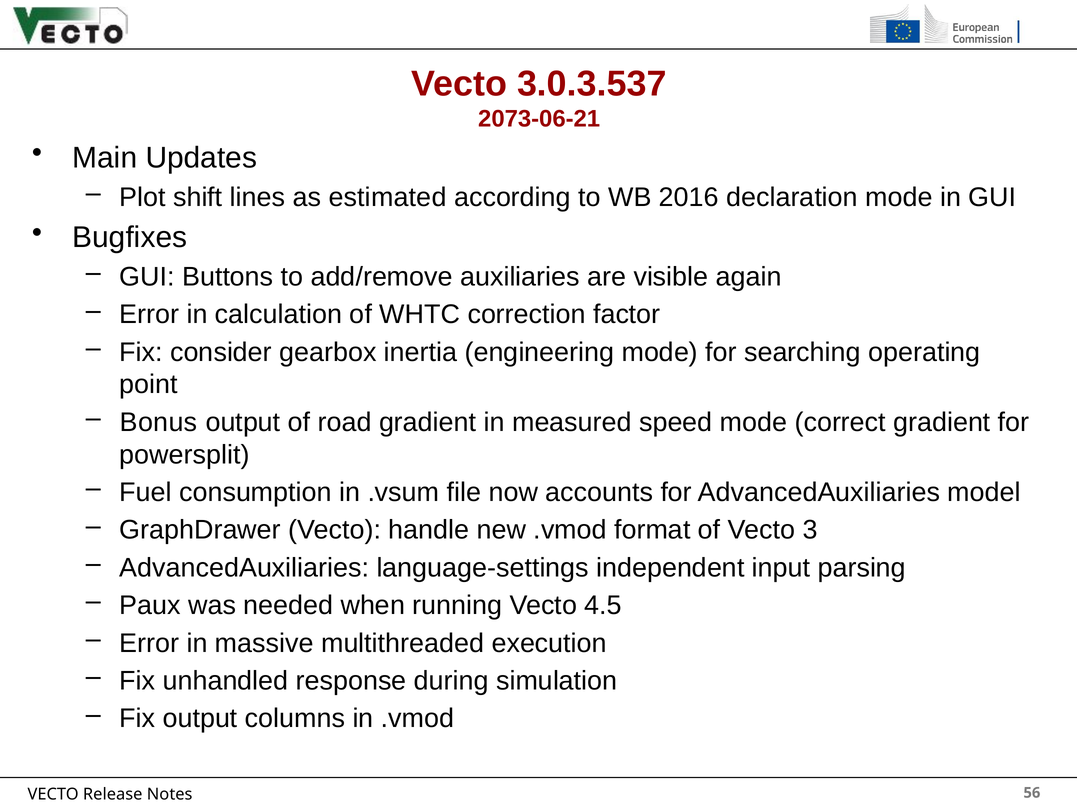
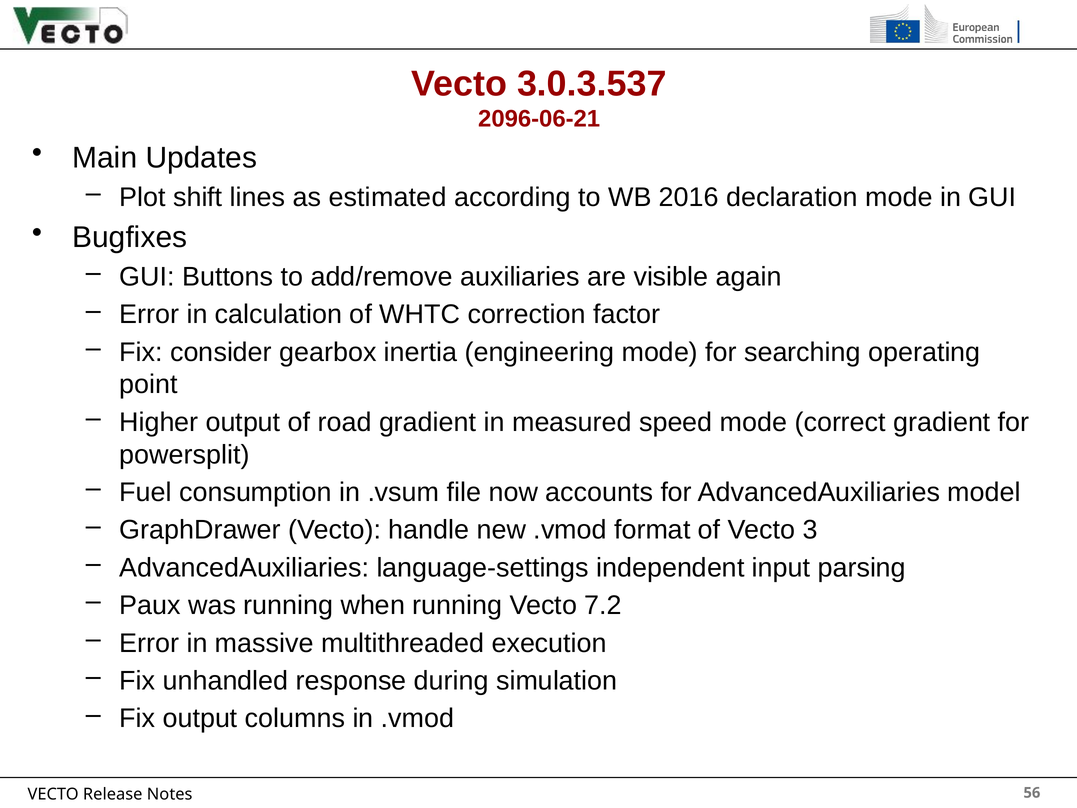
2073-06-21: 2073-06-21 -> 2096-06-21 (539, 119)
Bonus: Bonus -> Higher (159, 422)
was needed: needed -> running (288, 605)
4.5: 4.5 -> 7.2 (603, 605)
